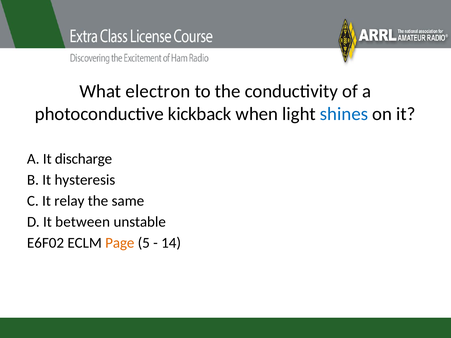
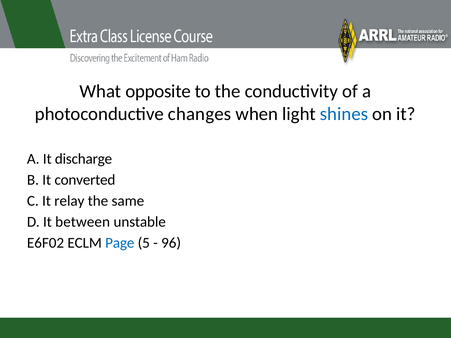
electron: electron -> opposite (158, 91)
kickback: kickback -> changes (200, 114)
hysteresis: hysteresis -> converted (85, 180)
Page colour: orange -> blue (120, 243)
14: 14 -> 96 (171, 243)
